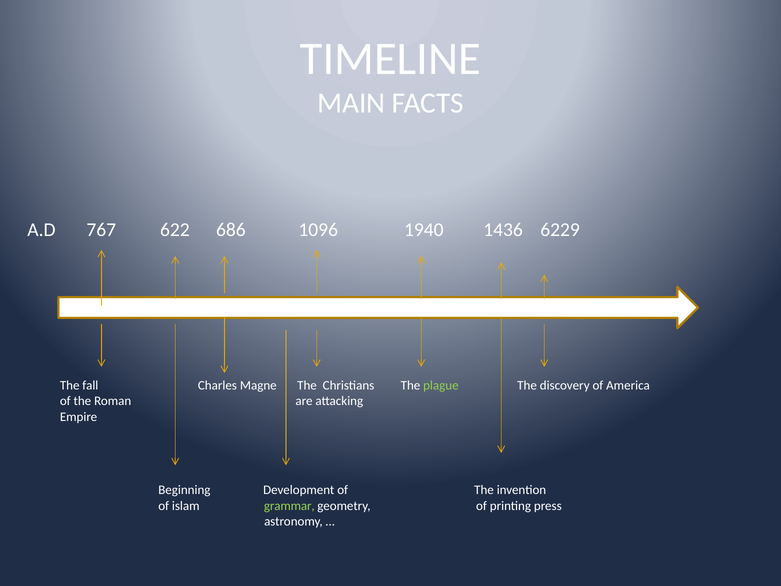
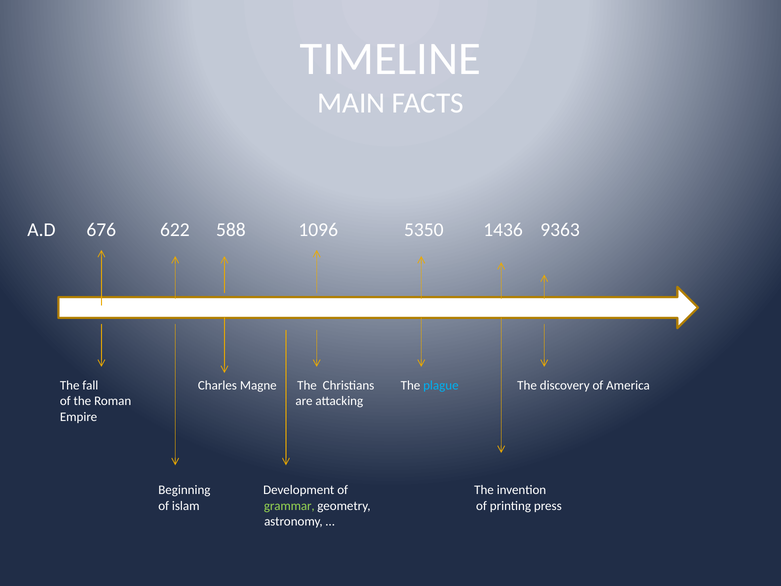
767: 767 -> 676 (101, 230)
686: 686 -> 588 (231, 230)
1940: 1940 -> 5350 (424, 230)
6229: 6229 -> 9363 (560, 230)
plague colour: light green -> light blue (441, 385)
